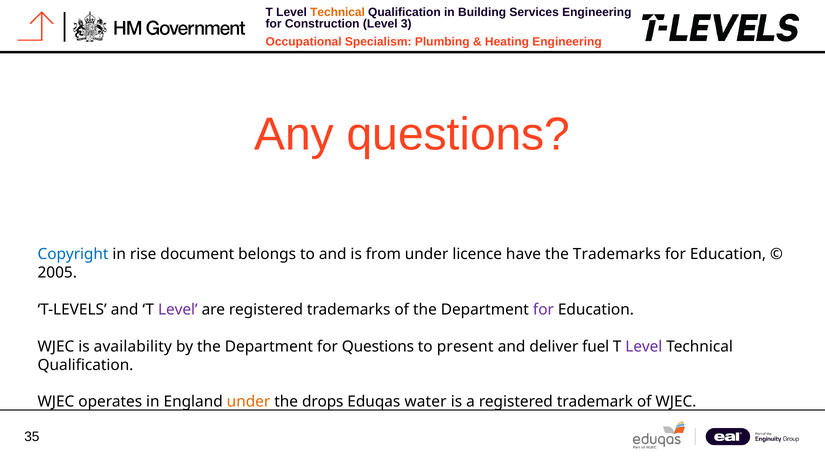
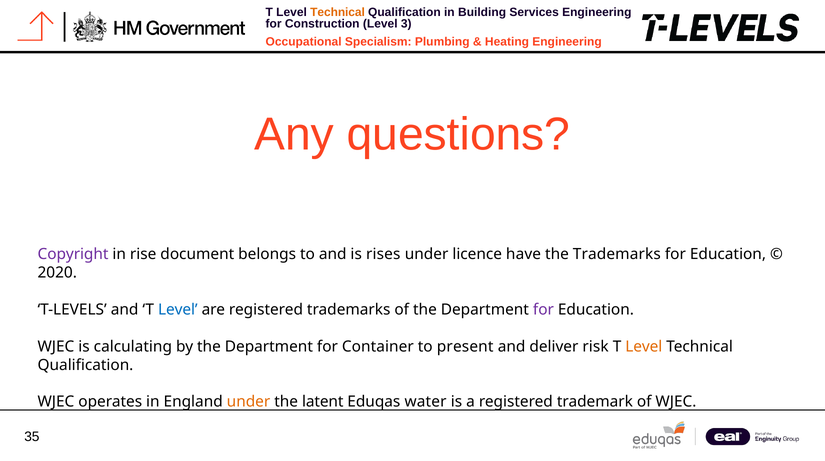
Copyright colour: blue -> purple (73, 254)
from: from -> rises (383, 254)
2005: 2005 -> 2020 (57, 273)
Level colour: purple -> blue (178, 310)
availability: availability -> calculating (133, 346)
for Questions: Questions -> Container (378, 346)
fuel: fuel -> risk (596, 346)
Level colour: purple -> orange (644, 346)
drops: drops -> latent (323, 402)
